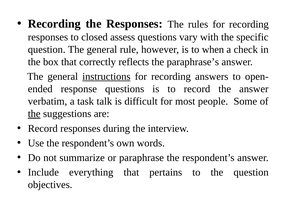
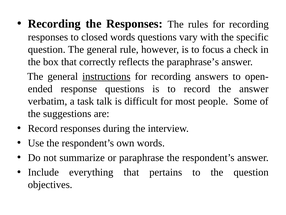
closed assess: assess -> words (123, 37)
when: when -> focus (213, 49)
the underline: present -> none (34, 113)
